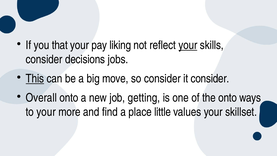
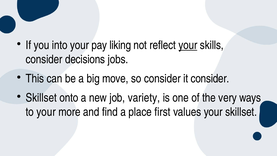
that: that -> into (60, 45)
This underline: present -> none (35, 78)
Overall: Overall -> Skillset (41, 98)
getting: getting -> variety (144, 98)
the onto: onto -> very (228, 98)
little: little -> first (162, 112)
